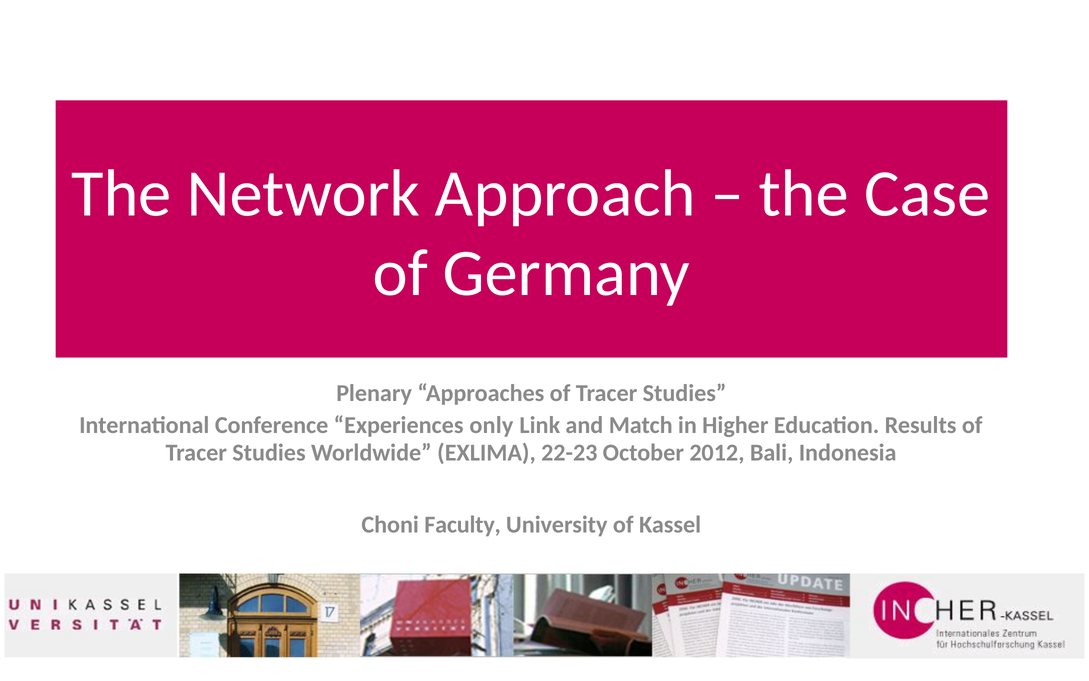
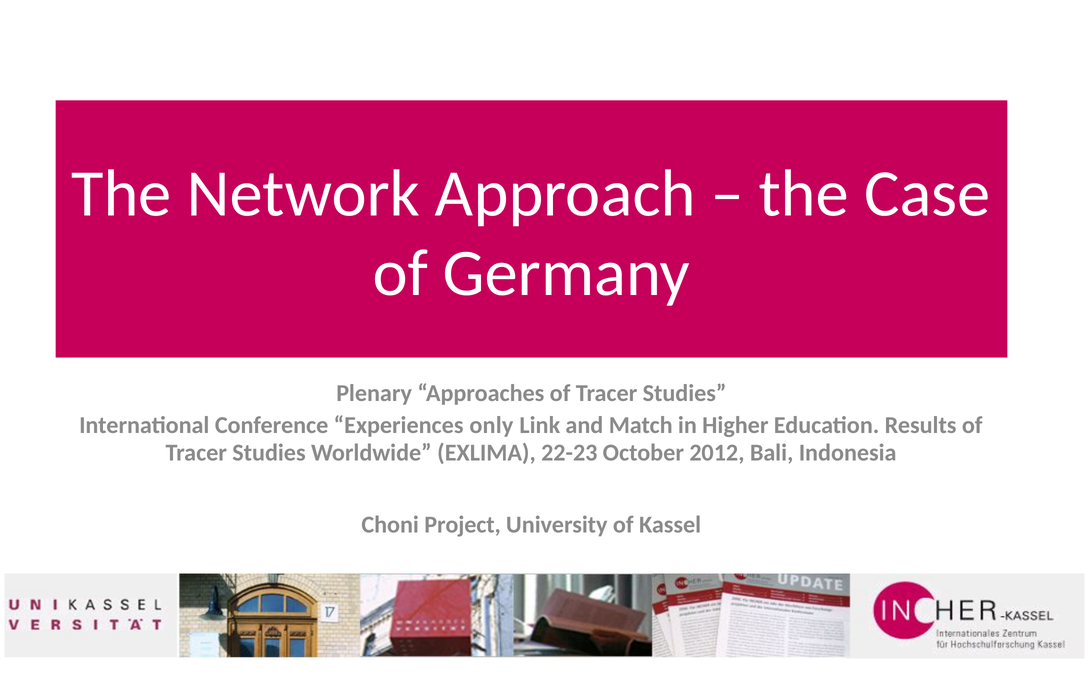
Faculty: Faculty -> Project (463, 525)
